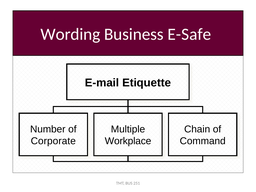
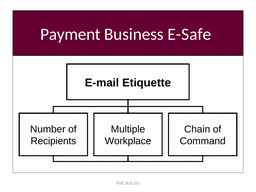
Wording: Wording -> Payment (70, 34)
Corporate: Corporate -> Recipients (53, 141)
